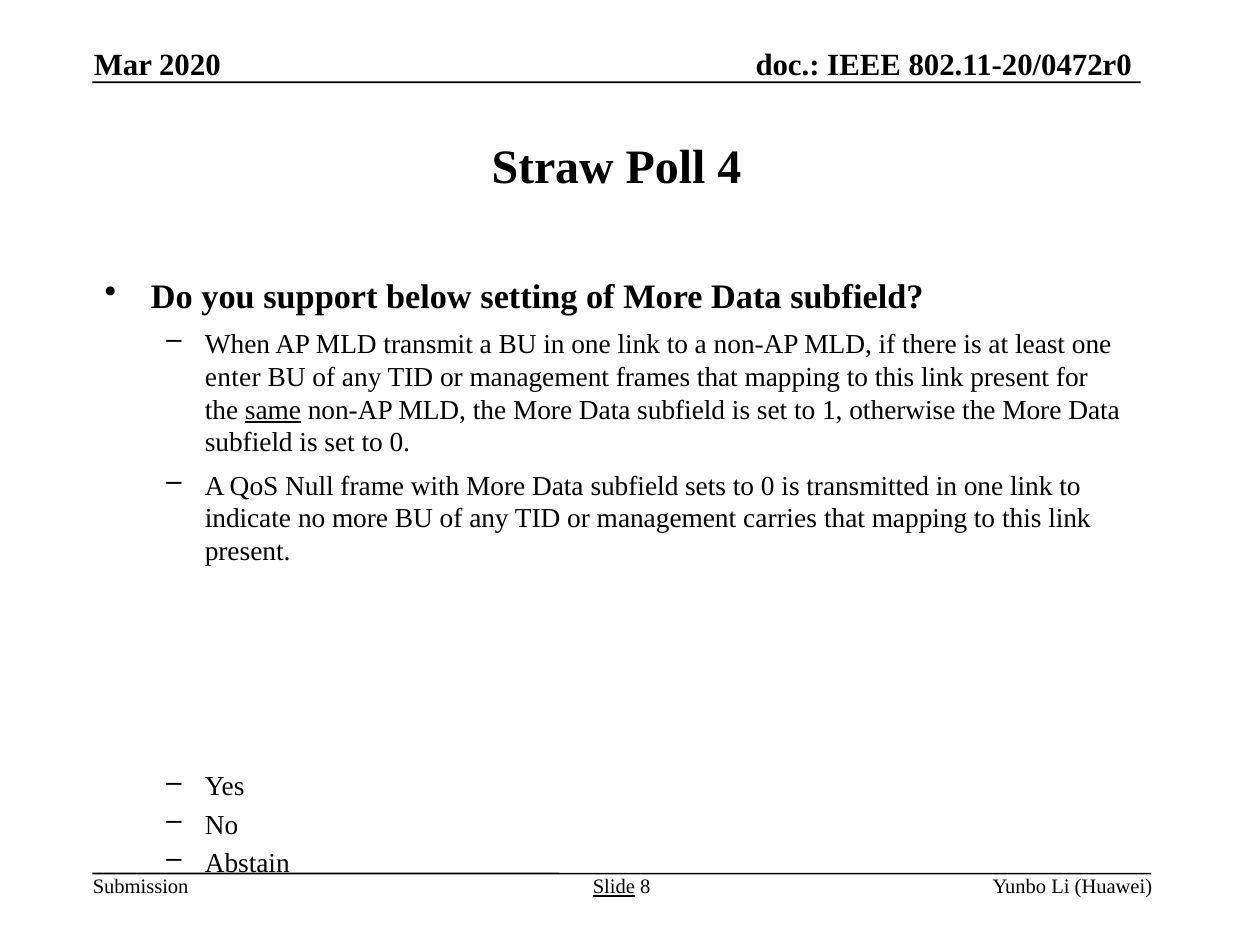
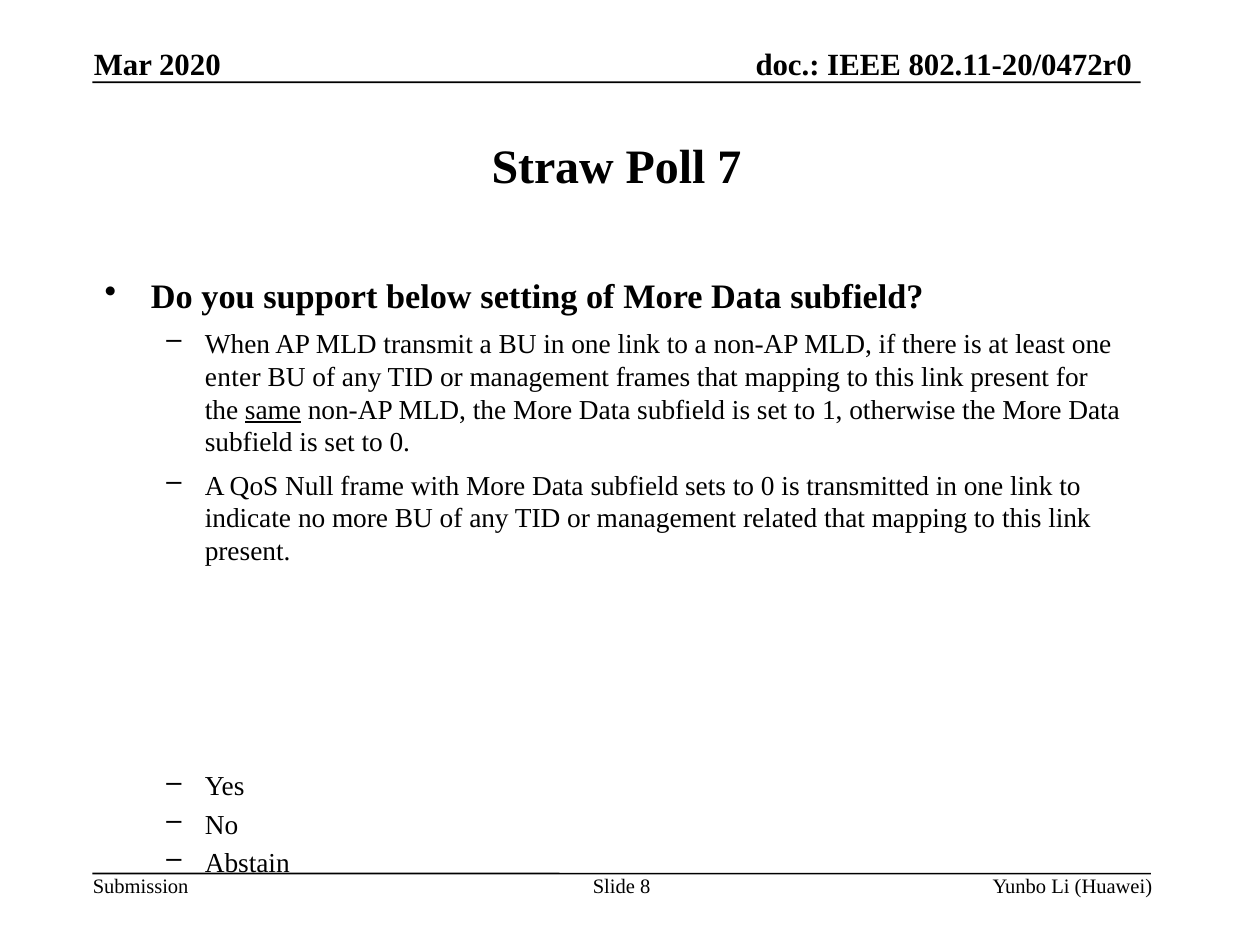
4: 4 -> 7 (729, 168)
carries: carries -> related (780, 519)
Slide underline: present -> none (614, 887)
